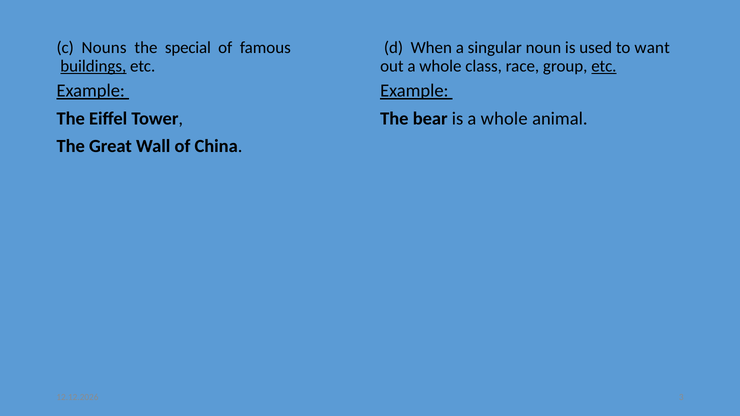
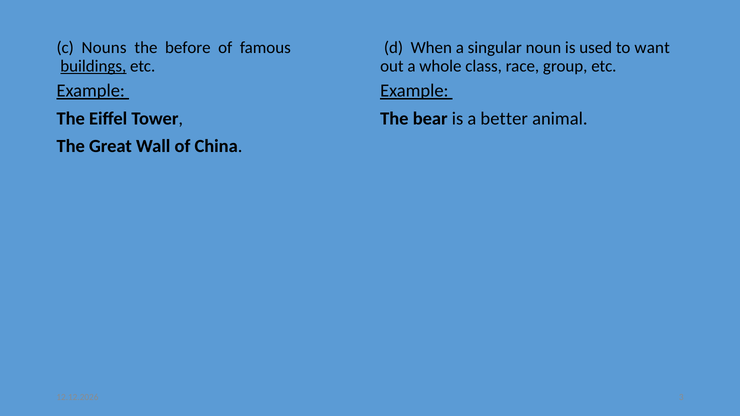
special: special -> before (188, 48)
etc underline: present -> none (604, 66)
is a whole: whole -> better (504, 119)
